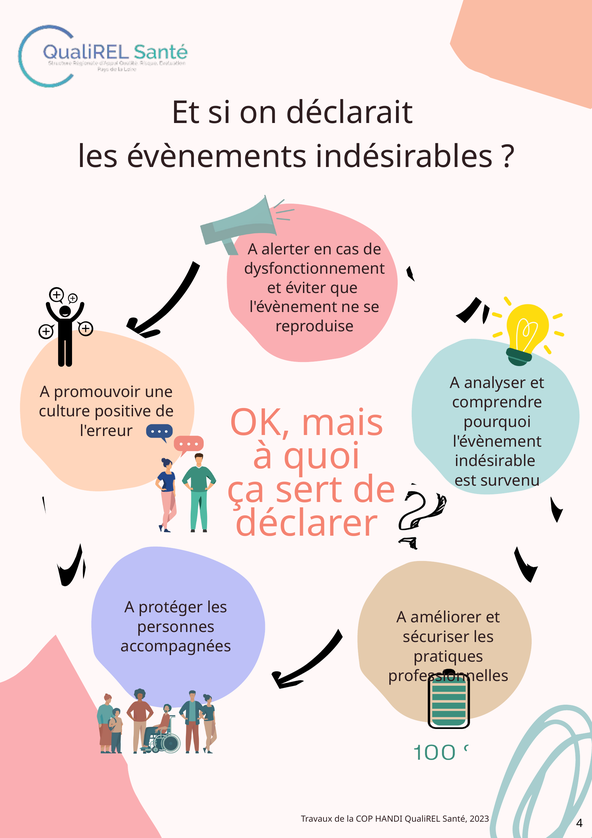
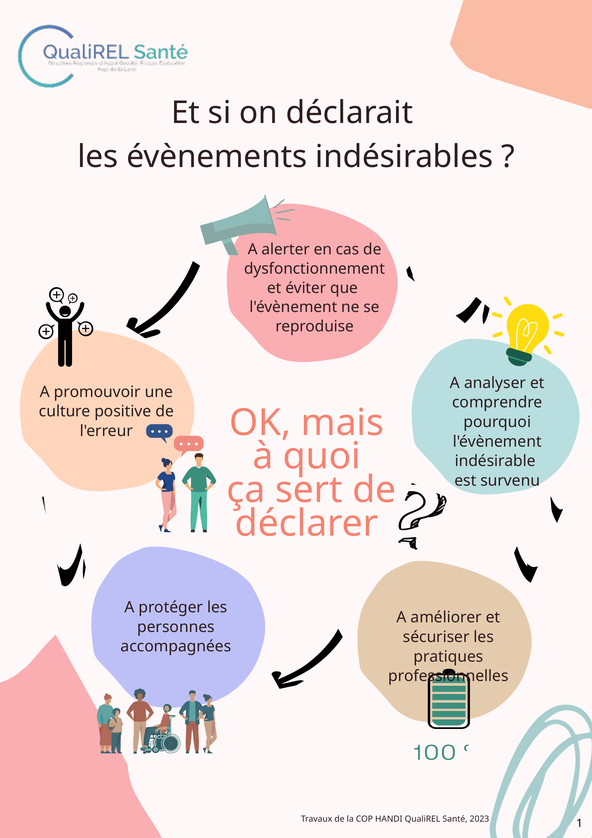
4: 4 -> 1 (580, 823)
